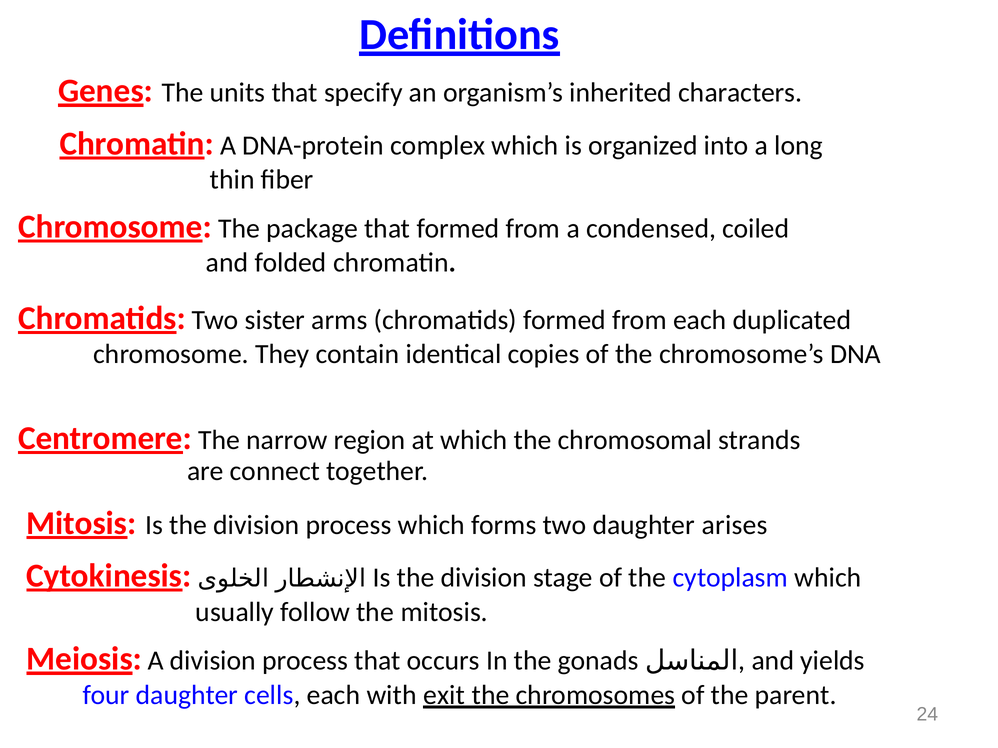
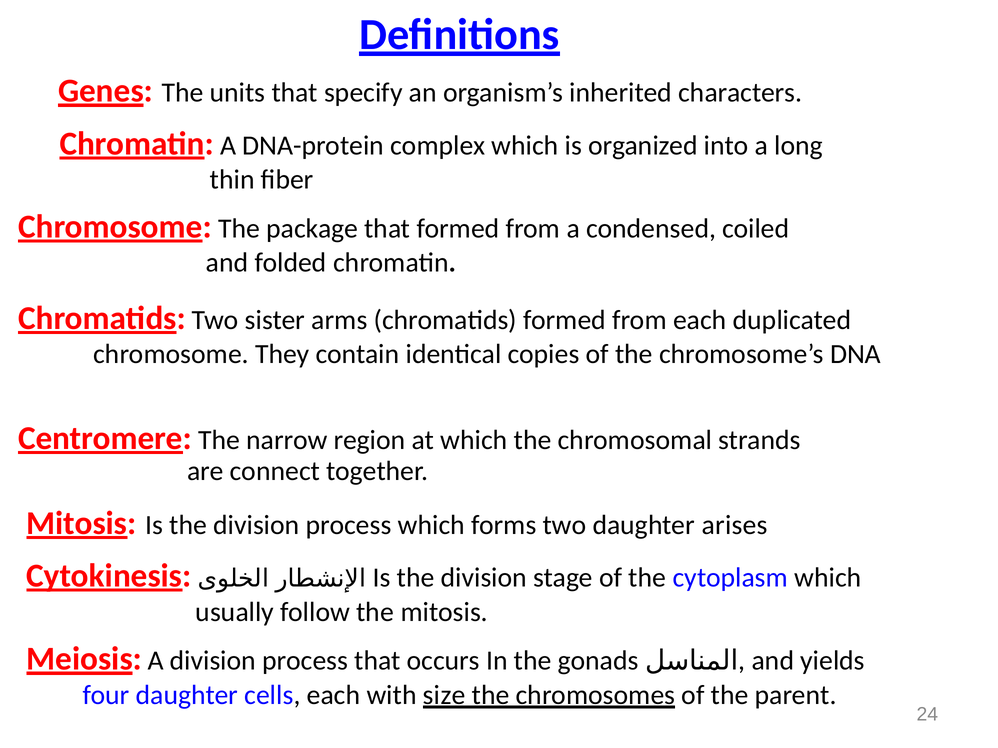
exit: exit -> size (444, 695)
